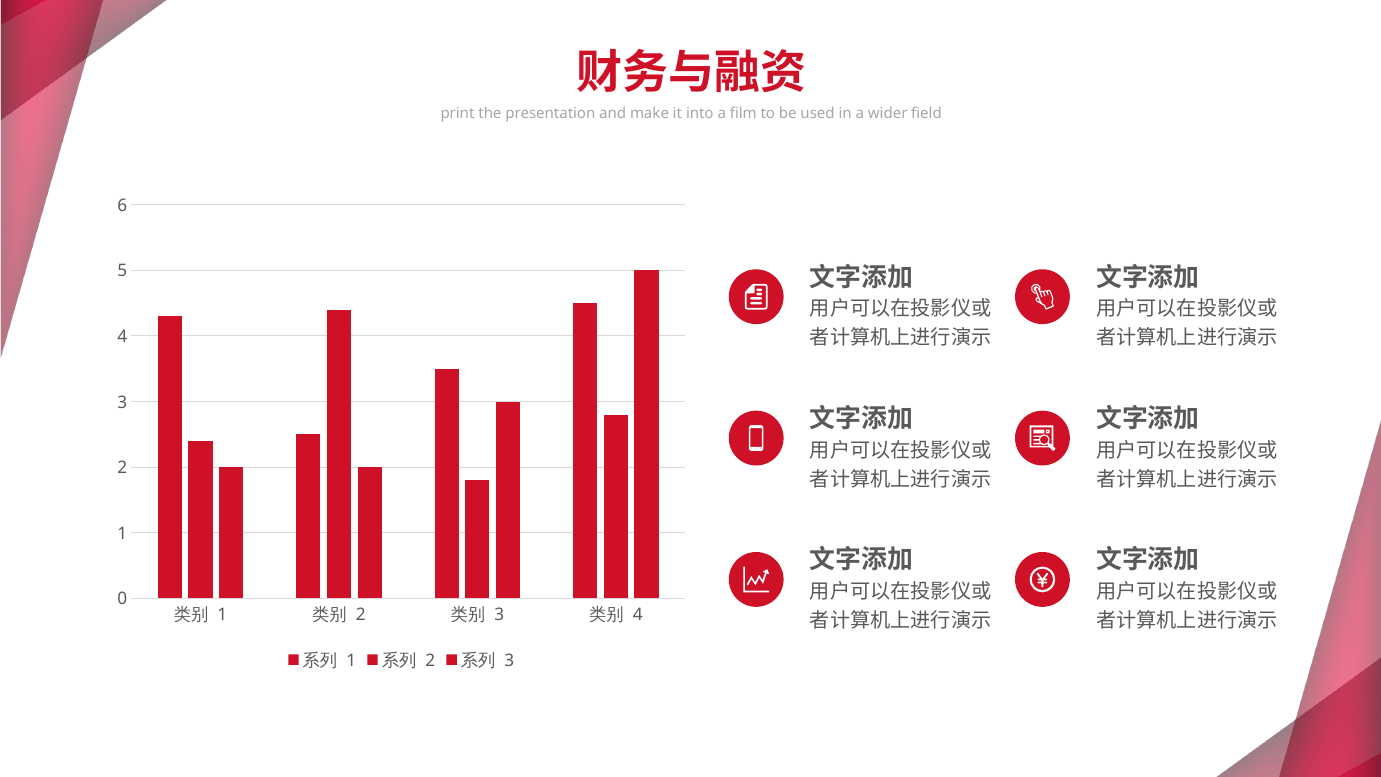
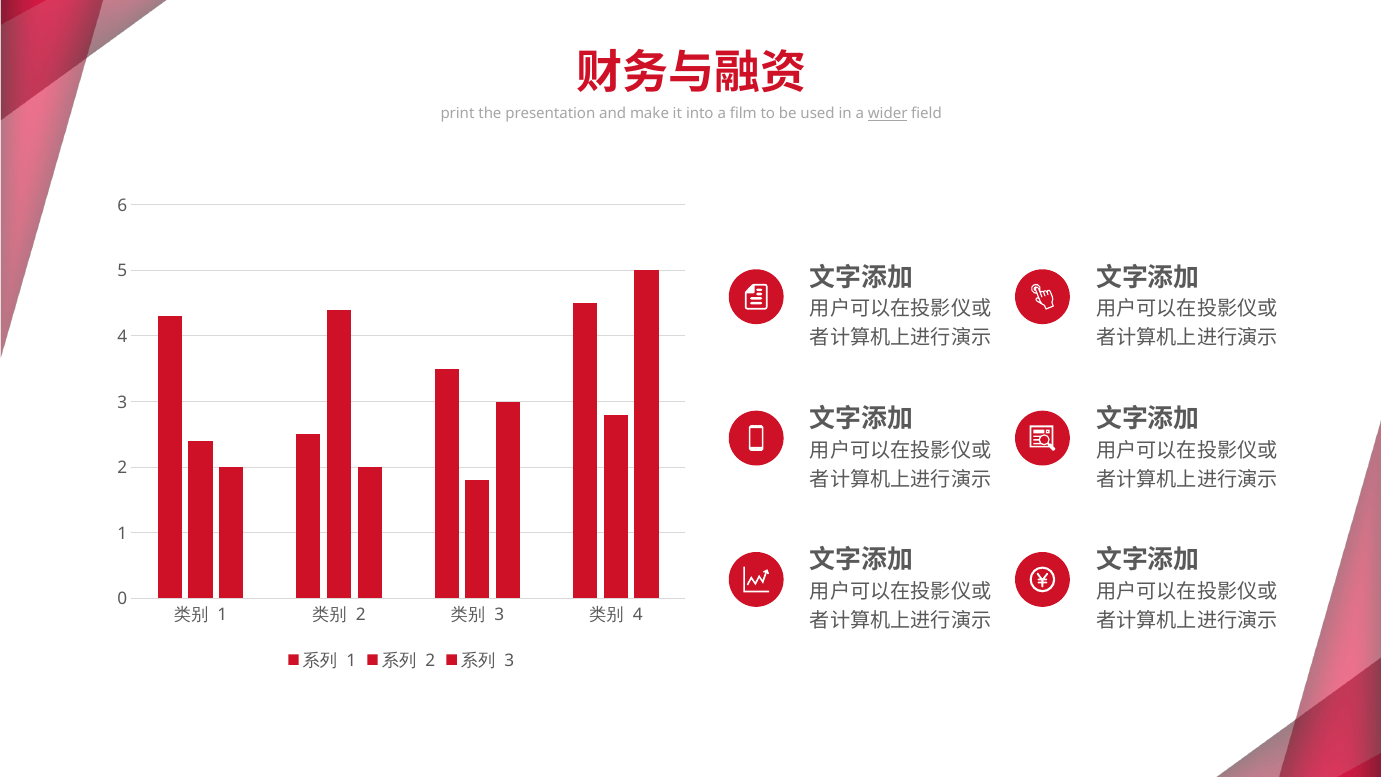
wider underline: none -> present (888, 114)
